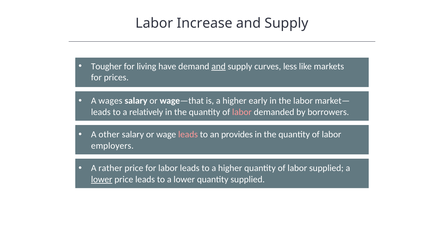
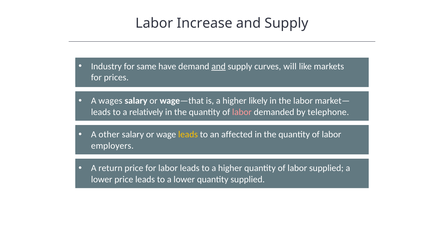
Tougher: Tougher -> Industry (106, 66)
living: living -> same (147, 66)
less: less -> will (290, 66)
early: early -> likely (258, 101)
borrowers: borrowers -> telephone (328, 112)
leads colour: pink -> yellow (188, 134)
provides: provides -> affected (237, 134)
rather: rather -> return (110, 168)
lower underline: present -> none (102, 179)
